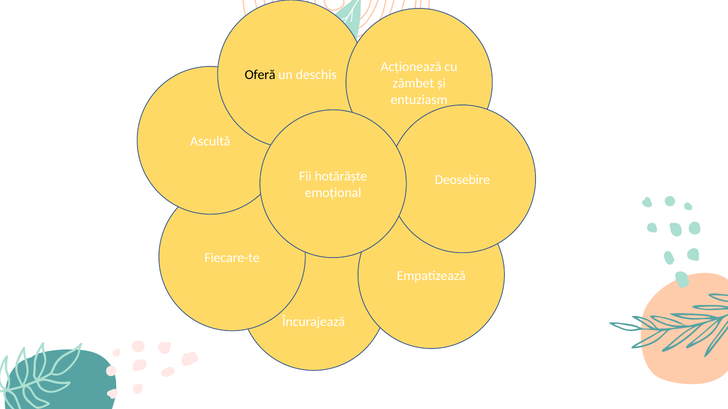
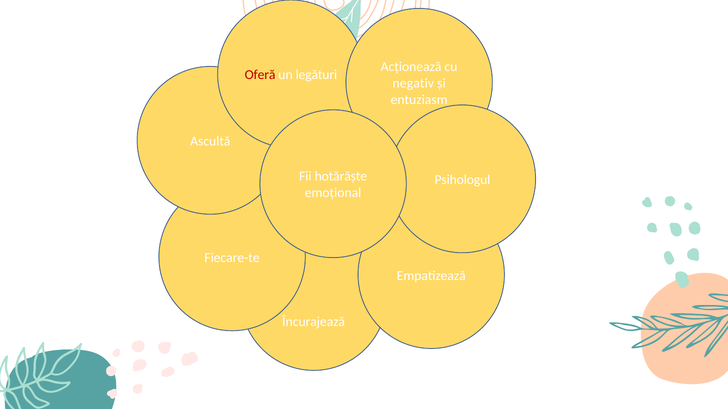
Oferă colour: black -> red (260, 75)
deschis: deschis -> legături (316, 75)
zâmbet: zâmbet -> negativ (413, 83)
Deosebire: Deosebire -> Psihologul (462, 180)
